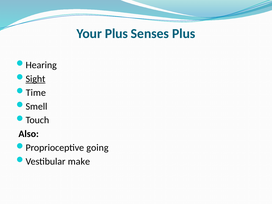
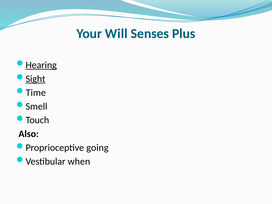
Your Plus: Plus -> Will (116, 34)
Hearing underline: none -> present (41, 65)
make: make -> when (79, 161)
